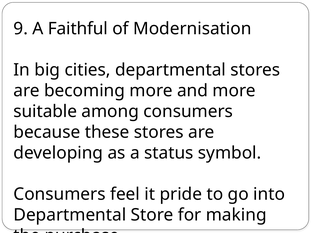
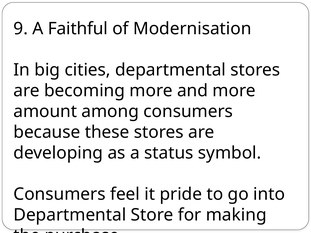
suitable: suitable -> amount (45, 112)
